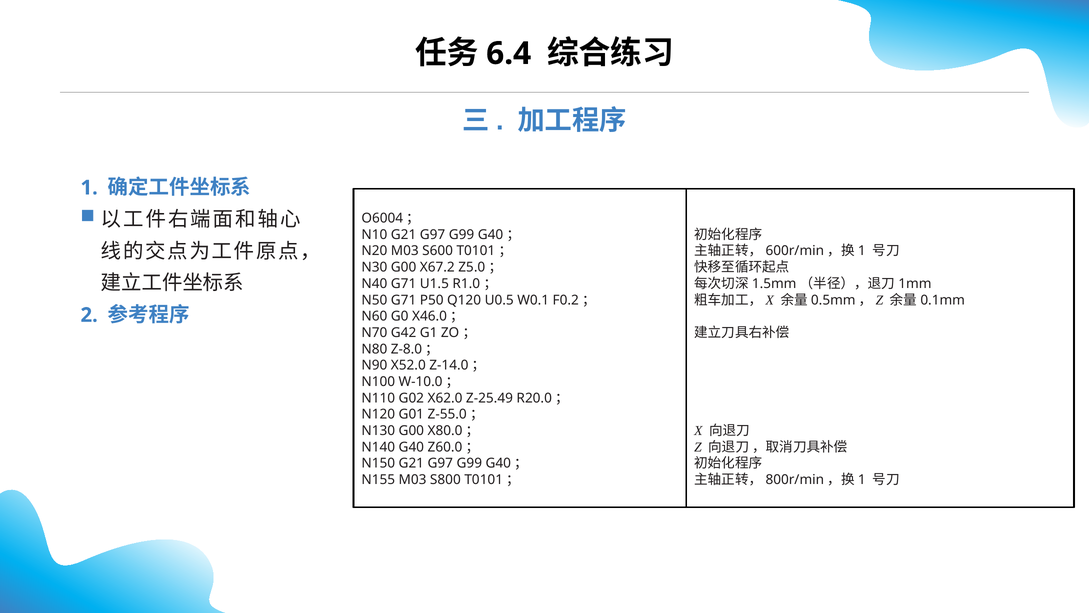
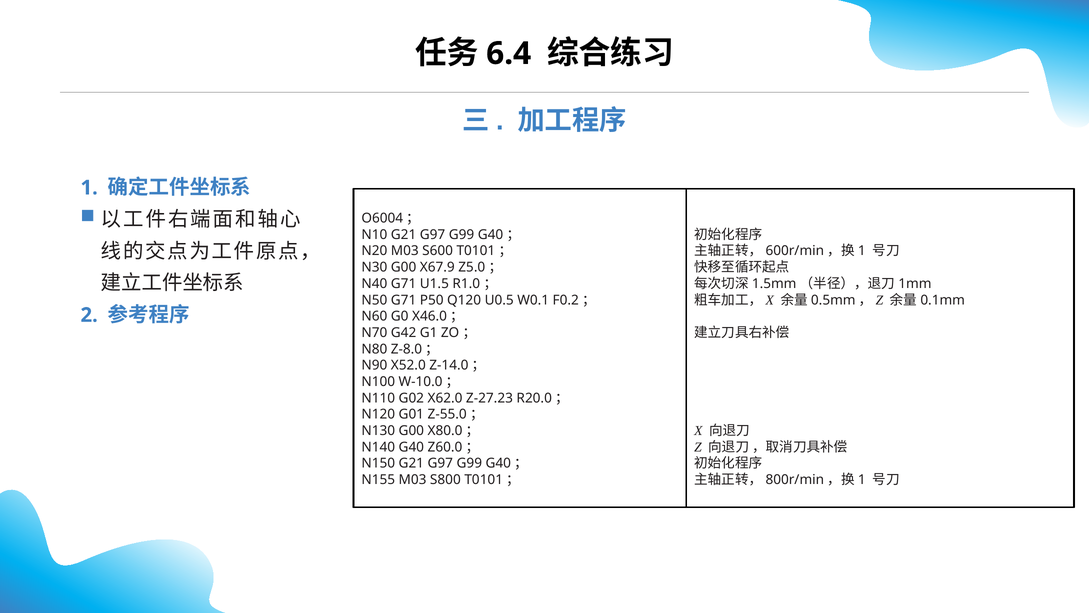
X67.2: X67.2 -> X67.9 (437, 267)
Z-25.49: Z-25.49 -> Z-27.23 (489, 398)
